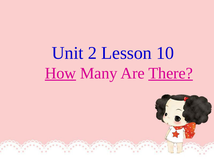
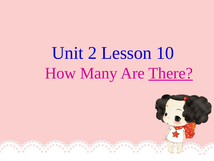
How underline: present -> none (60, 73)
